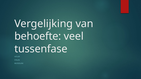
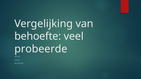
tussenfase: tussenfase -> probeerde (41, 49)
